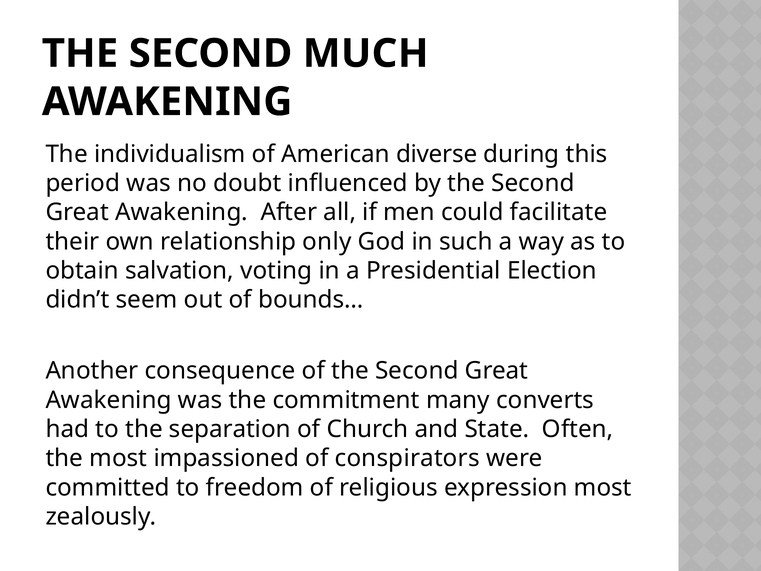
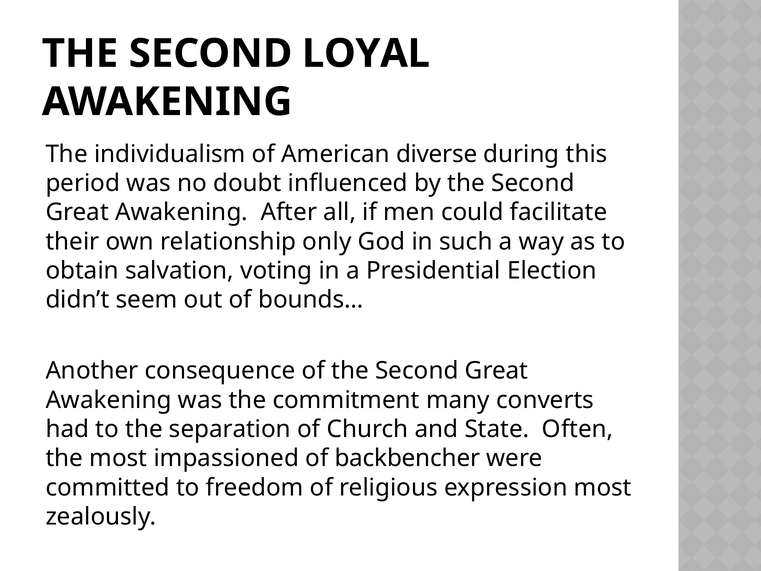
MUCH: MUCH -> LOYAL (366, 54)
conspirators: conspirators -> backbencher (407, 458)
